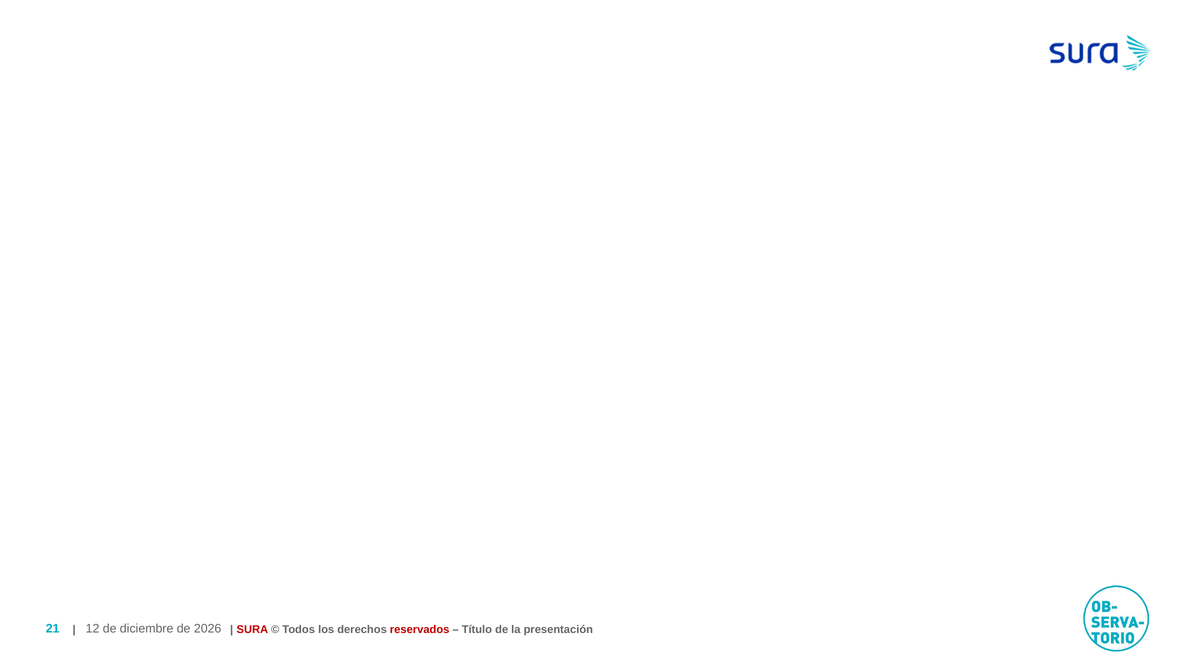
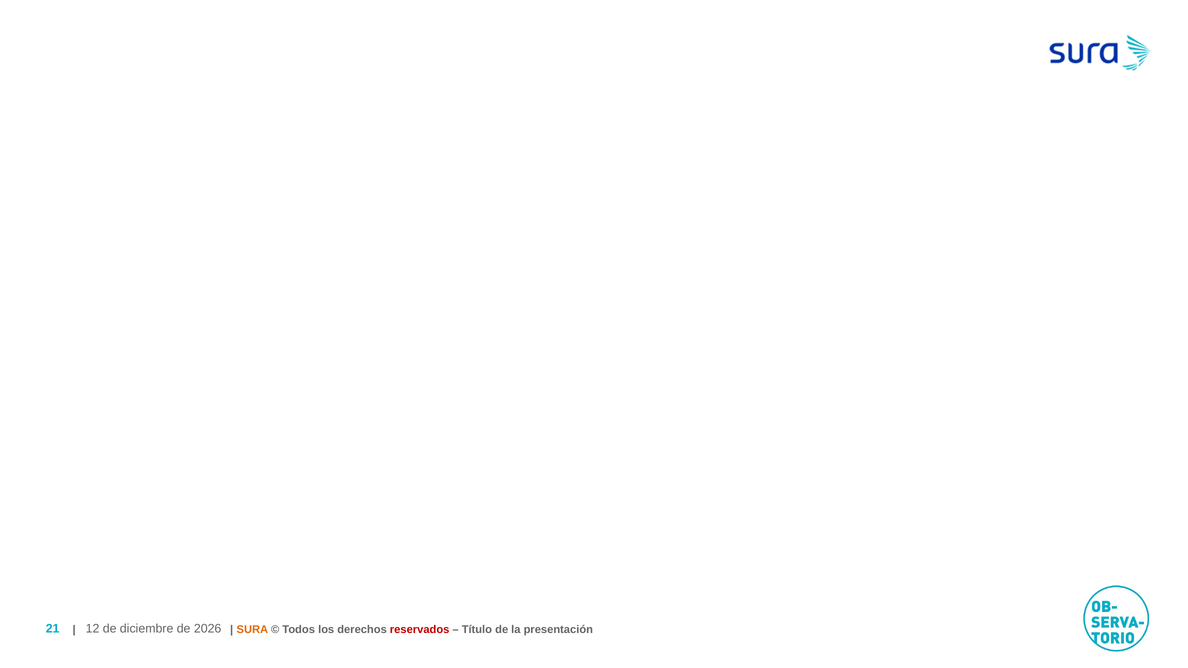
SURA colour: red -> orange (252, 630)
